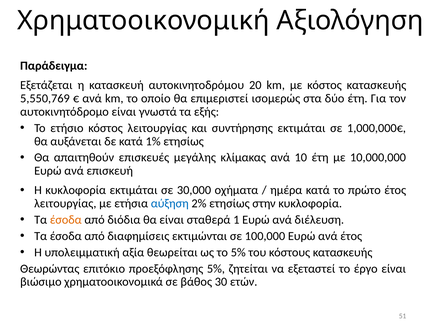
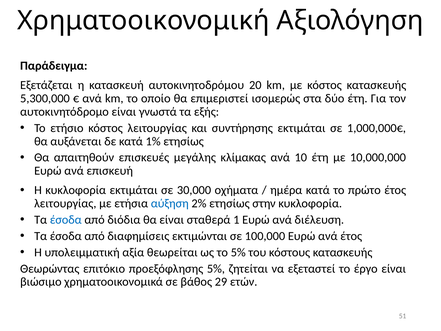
5,550,769: 5,550,769 -> 5,300,000 (45, 98)
έσοδα colour: orange -> blue (66, 220)
30: 30 -> 29 (221, 282)
